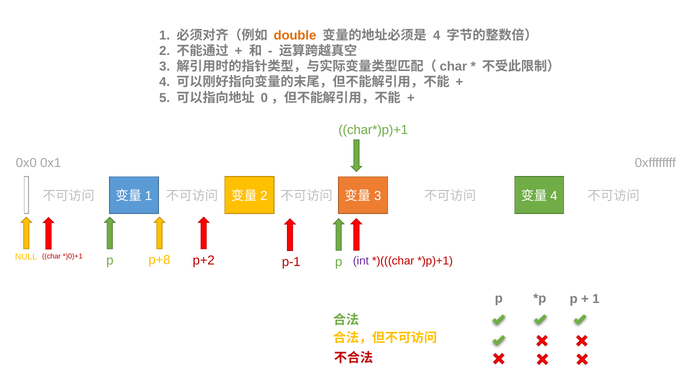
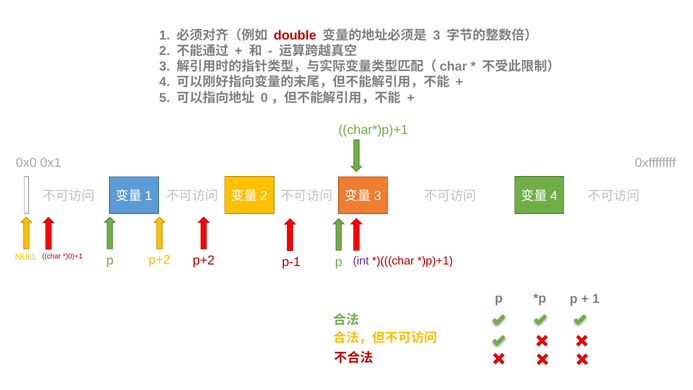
double colour: orange -> red (295, 35)
4: 4 -> 3 (437, 35)
p p+8: p+8 -> p+2 (159, 260)
